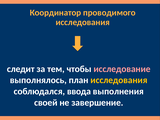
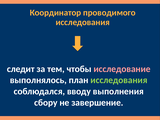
исследования colour: yellow -> light green (119, 80)
ввода: ввода -> вводу (79, 91)
своей: своей -> сбору (46, 103)
